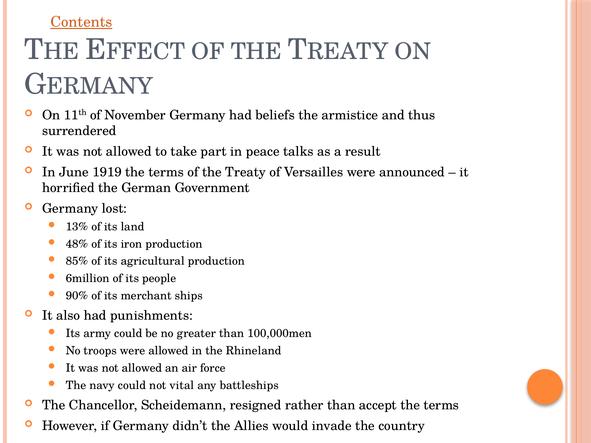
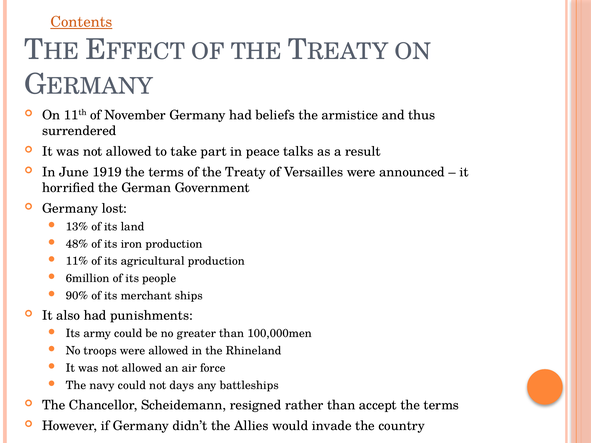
85%: 85% -> 11% (77, 261)
vital: vital -> days (182, 385)
